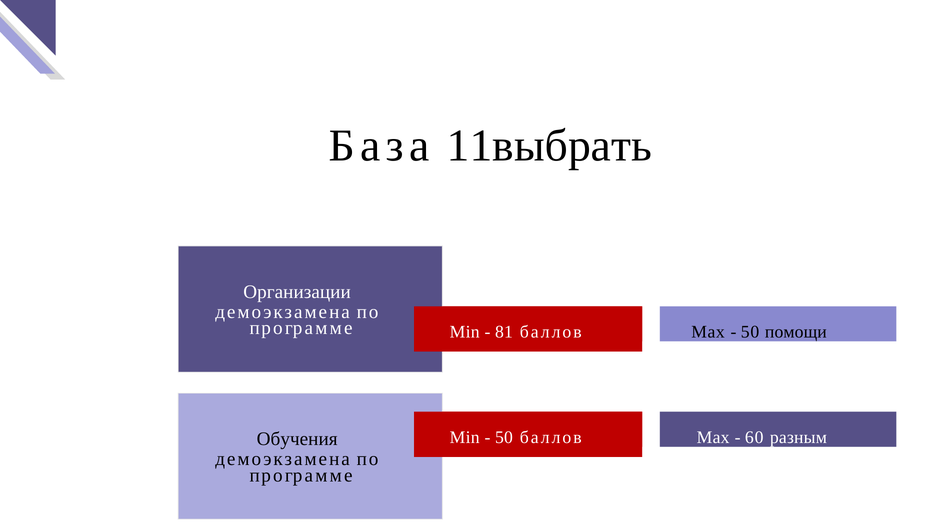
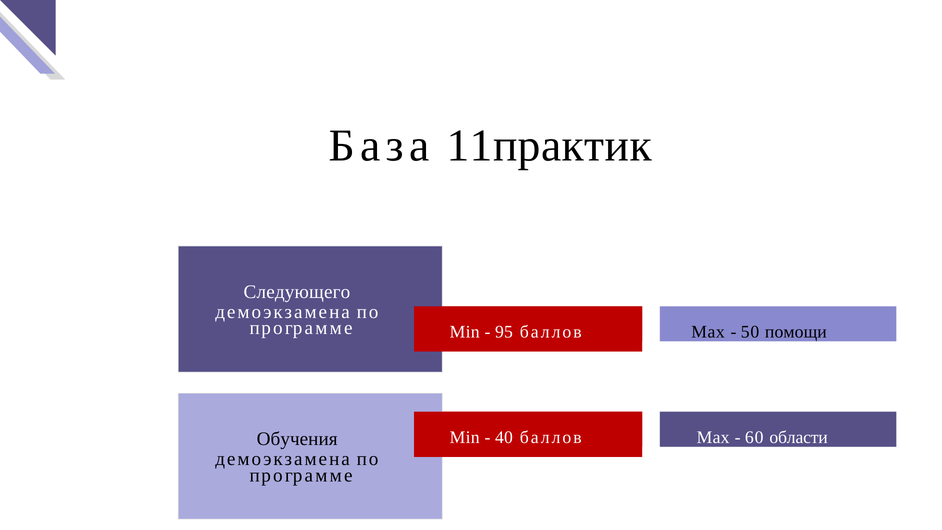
11выбрать: 11выбрать -> 11практик (549, 145)
Организации: Организации -> Следующего (297, 292)
81: 81 -> 95 (504, 332)
50: 50 -> 40 (504, 437)
разным: разным -> области (799, 437)
